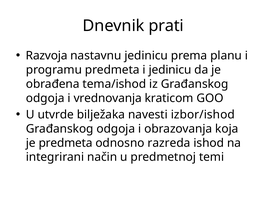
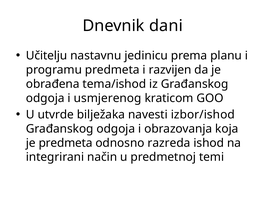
prati: prati -> dani (166, 26)
Razvoja: Razvoja -> Učitelju (47, 56)
i jedinicu: jedinicu -> razvijen (170, 70)
vrednovanja: vrednovanja -> usmjerenog (108, 98)
